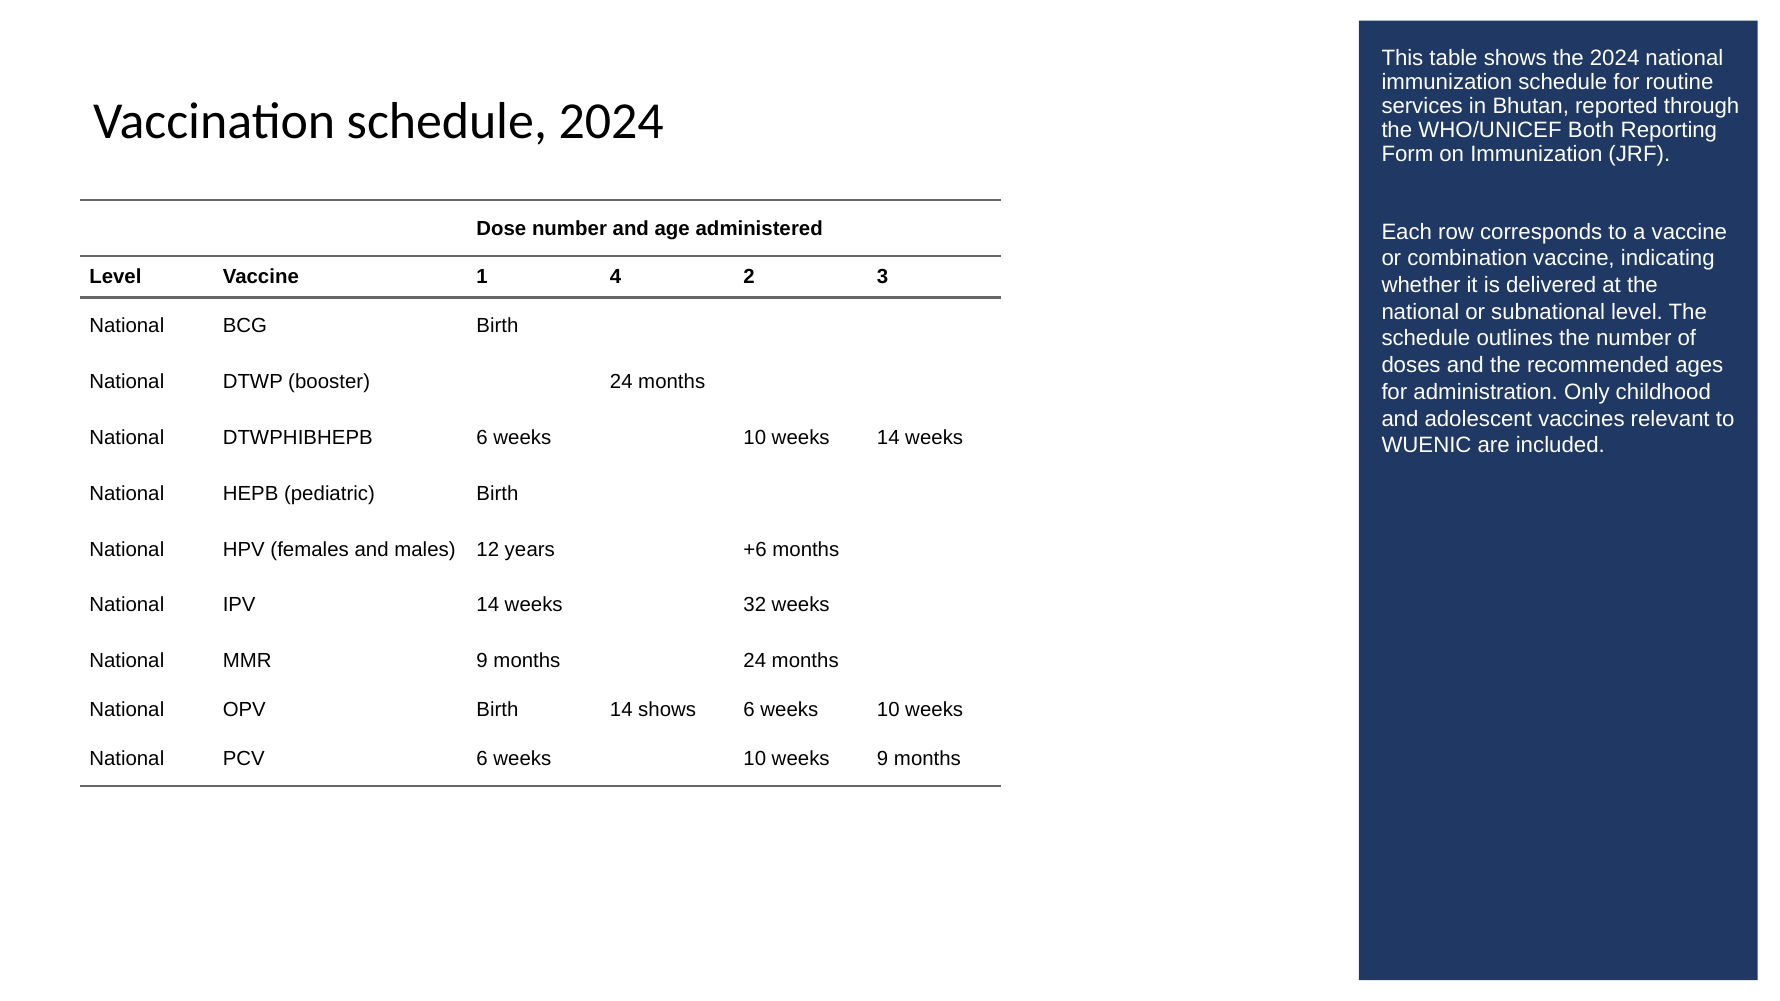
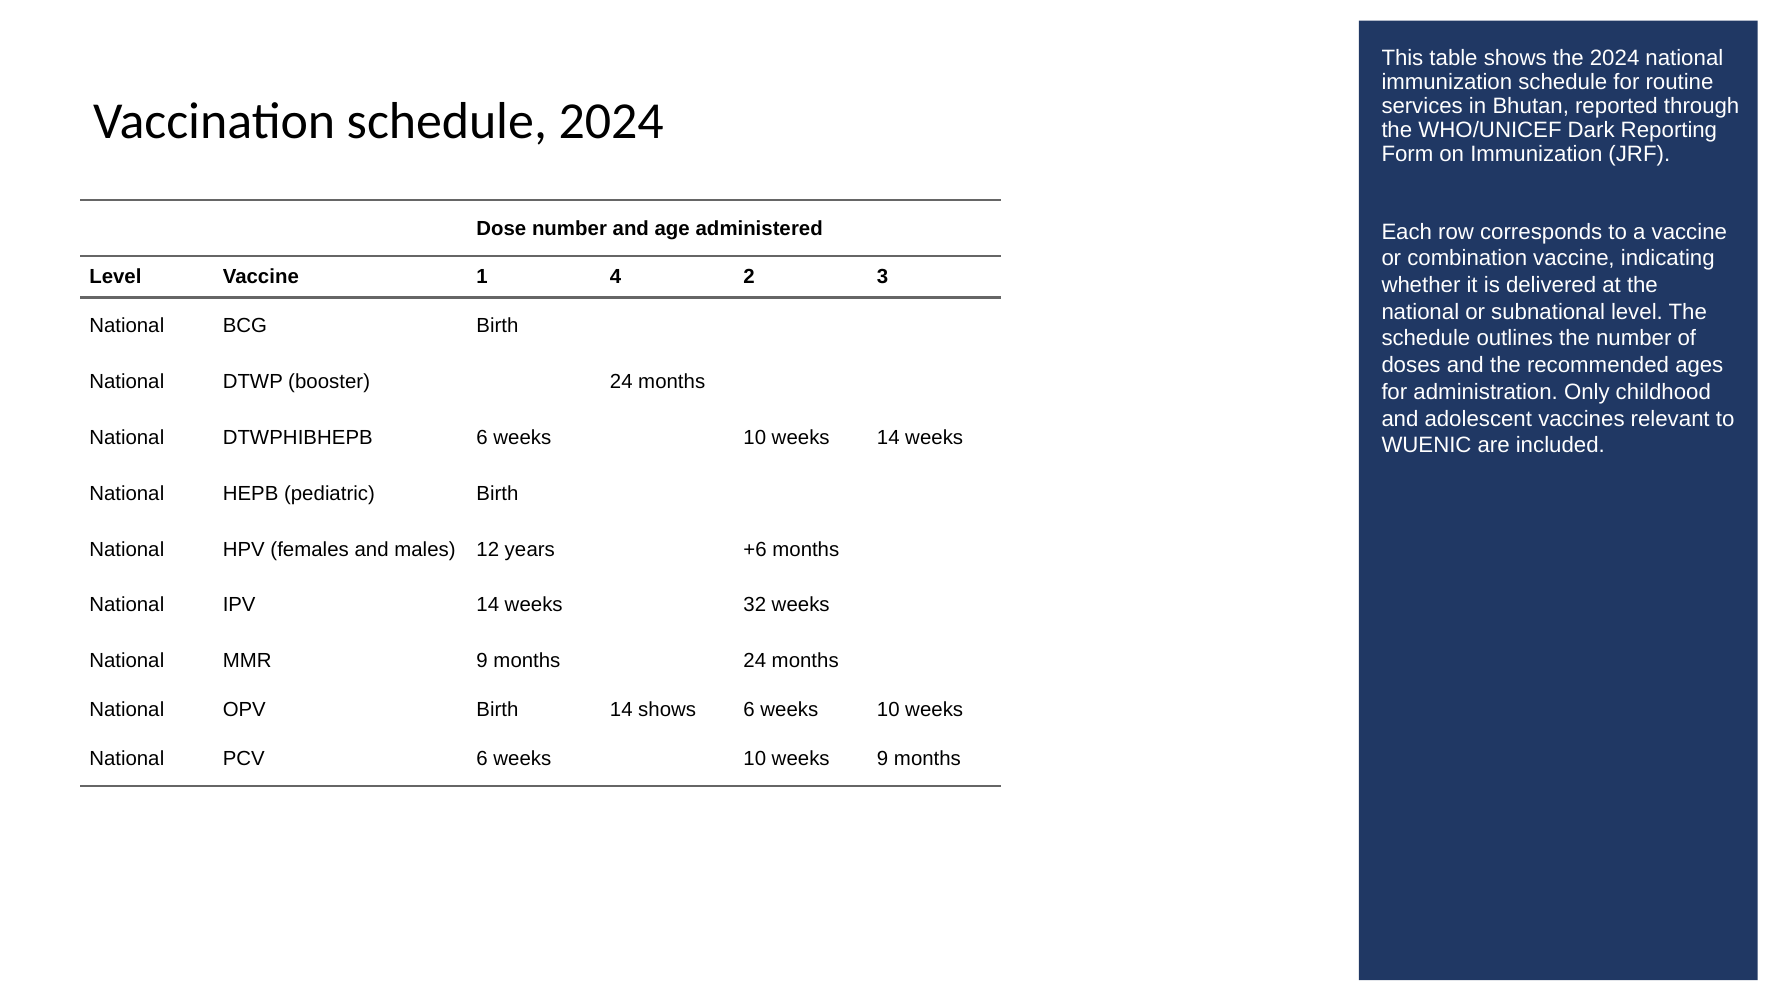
Both: Both -> Dark (1591, 131)
